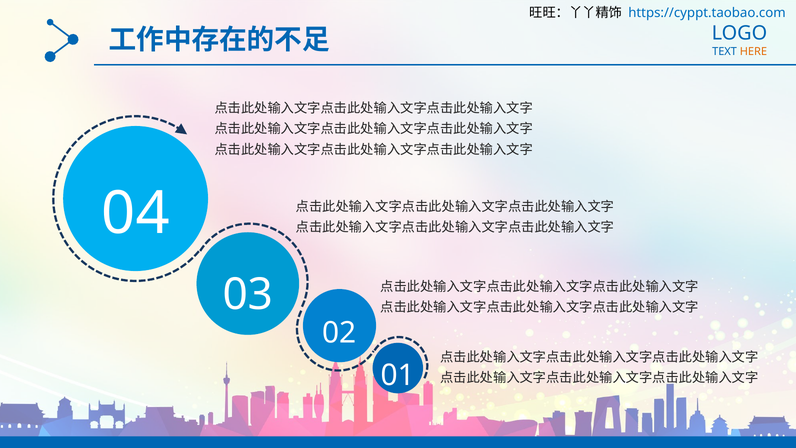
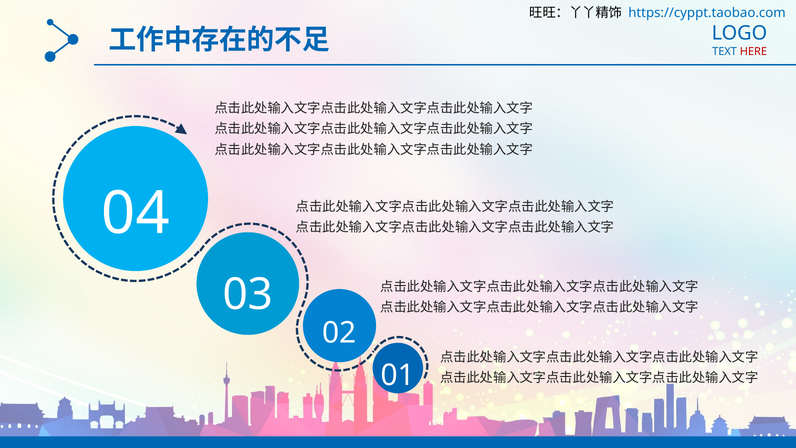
HERE colour: orange -> red (753, 51)
